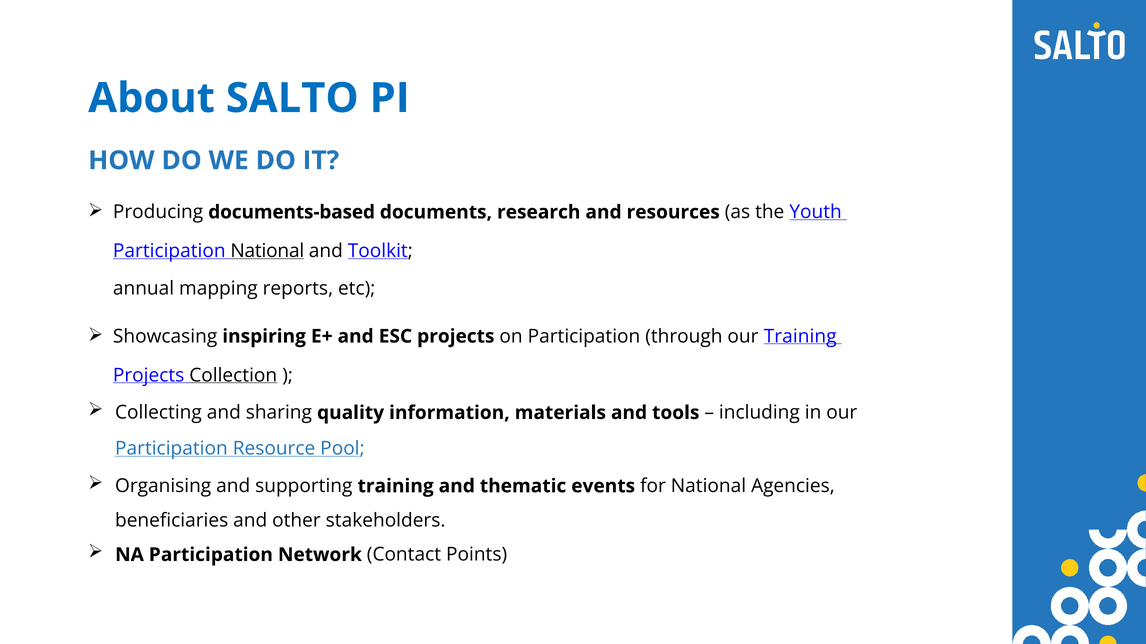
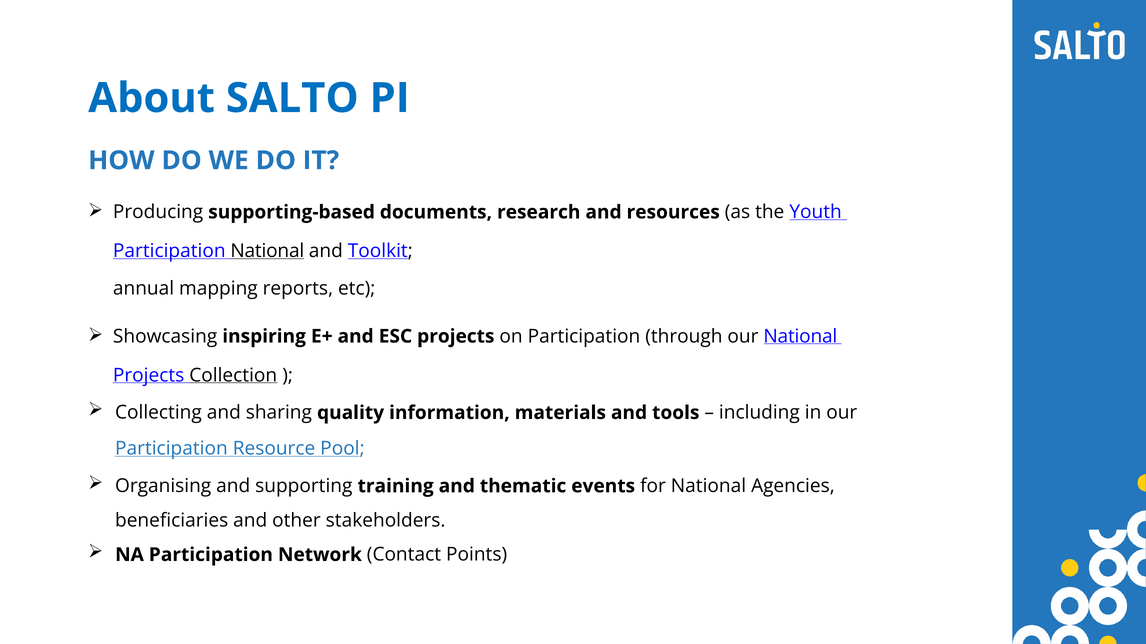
documents-based: documents-based -> supporting-based (292, 212)
our Training: Training -> National (800, 337)
